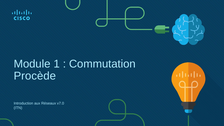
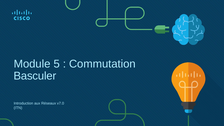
1: 1 -> 5 (57, 64)
Procède: Procède -> Basculer (35, 76)
